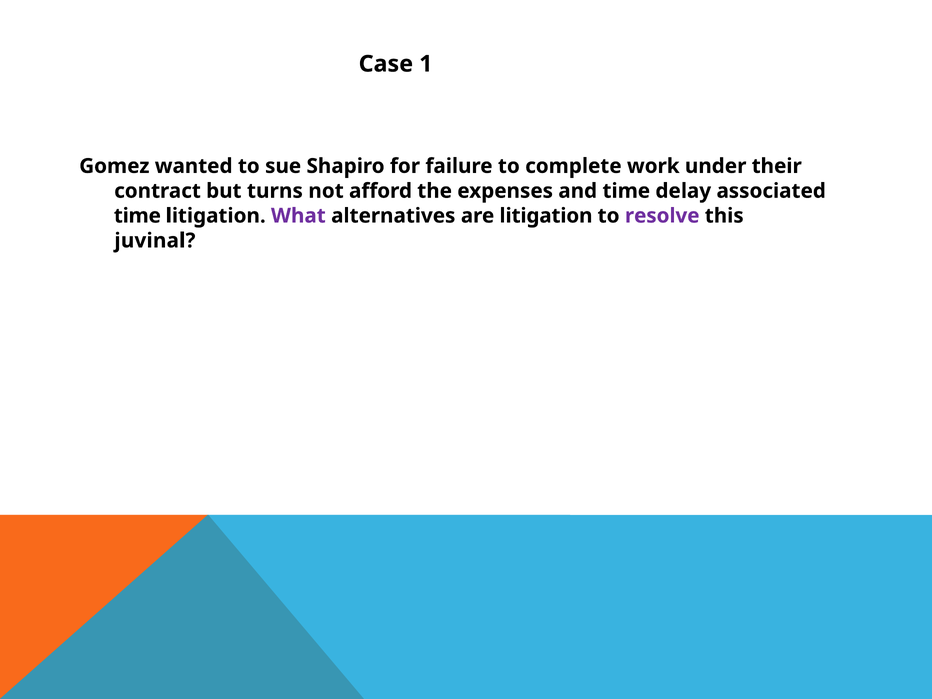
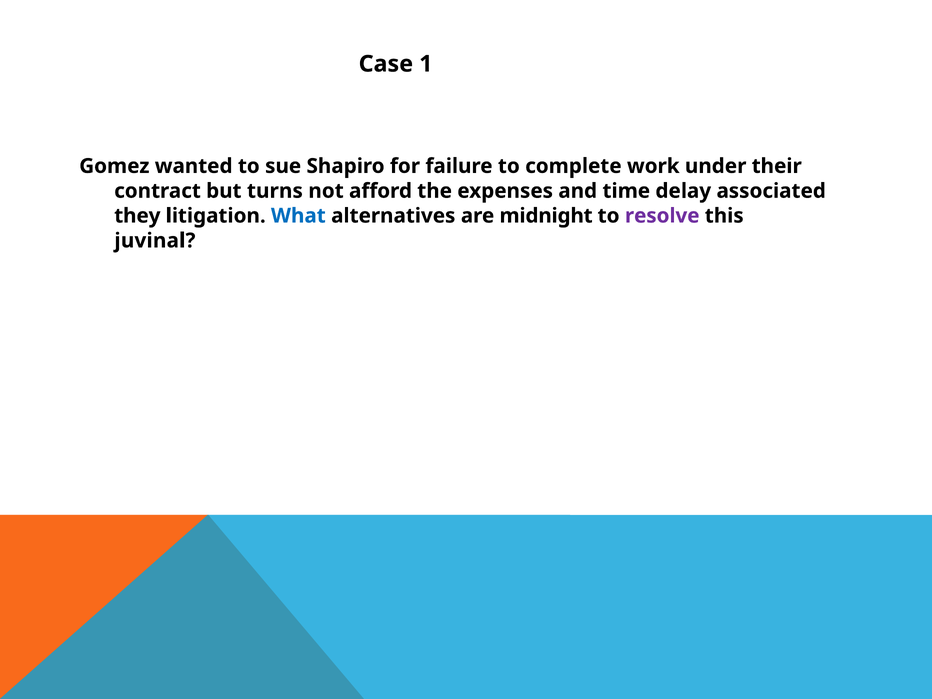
time: time -> they (137, 216)
What colour: purple -> blue (298, 216)
are litigation: litigation -> midnight (546, 216)
